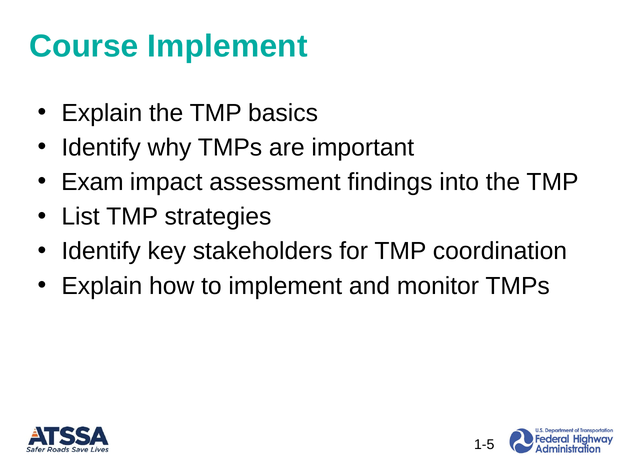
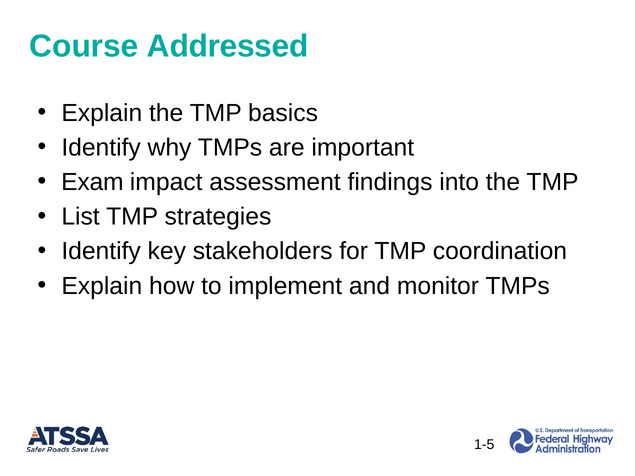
Course Implement: Implement -> Addressed (228, 46)
